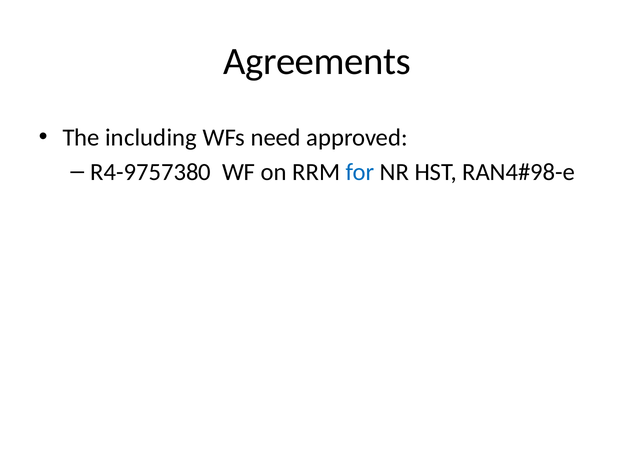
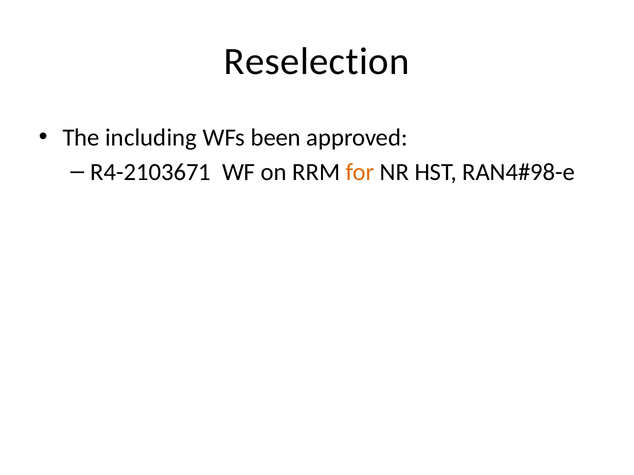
Agreements: Agreements -> Reselection (317, 61)
need: need -> been (276, 138)
R4-9757380: R4-9757380 -> R4-2103671 (151, 172)
for colour: blue -> orange (360, 172)
